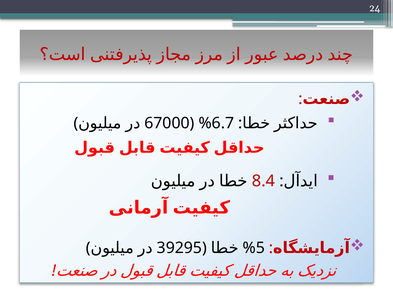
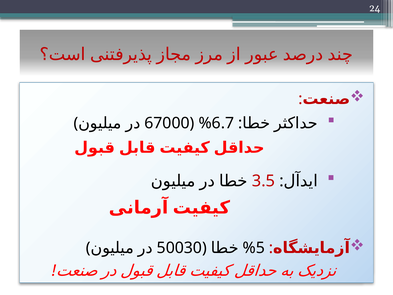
8.4: 8.4 -> 3.5 (264, 181)
39295: 39295 -> 50030 (179, 248)
